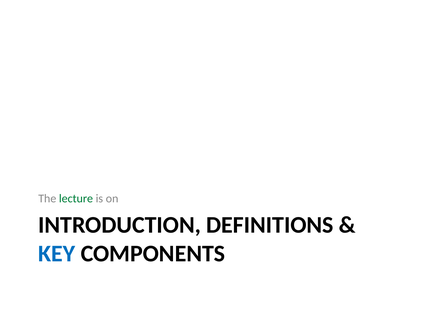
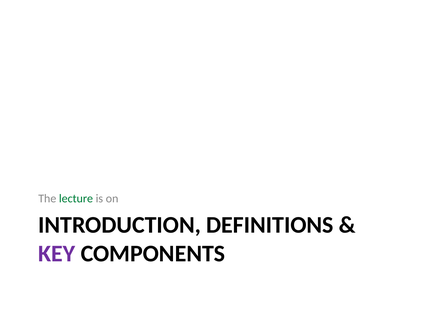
KEY colour: blue -> purple (57, 254)
